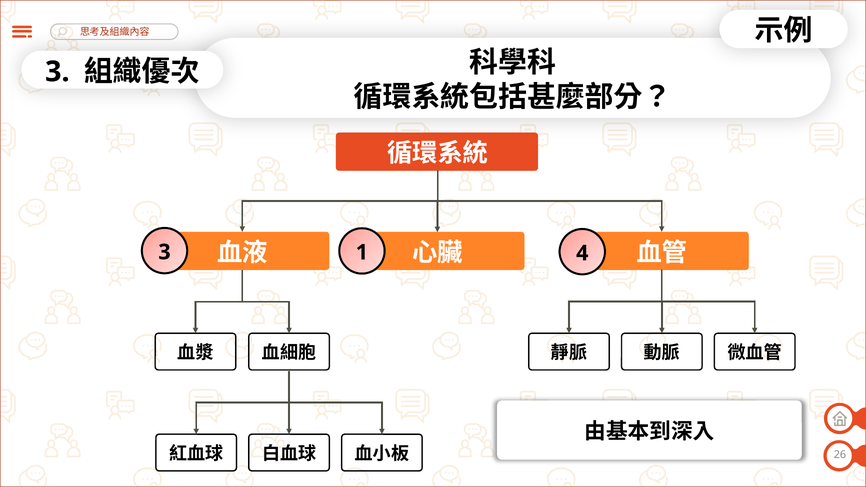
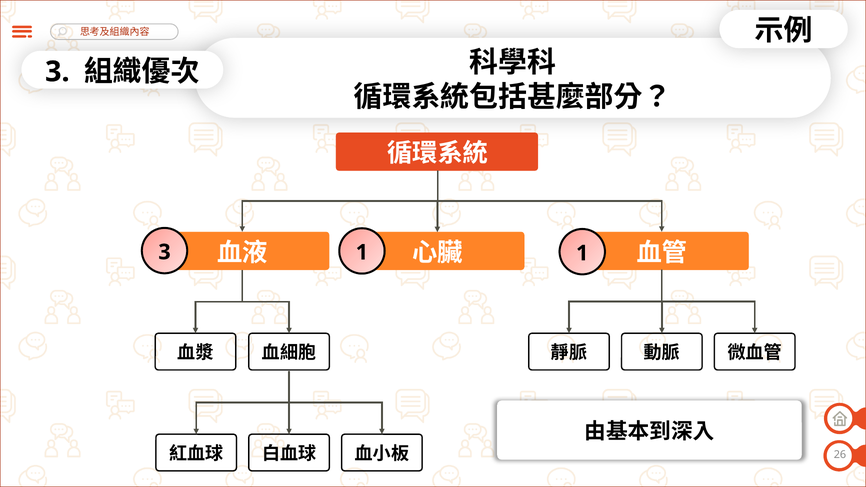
1 4: 4 -> 1 (582, 253)
